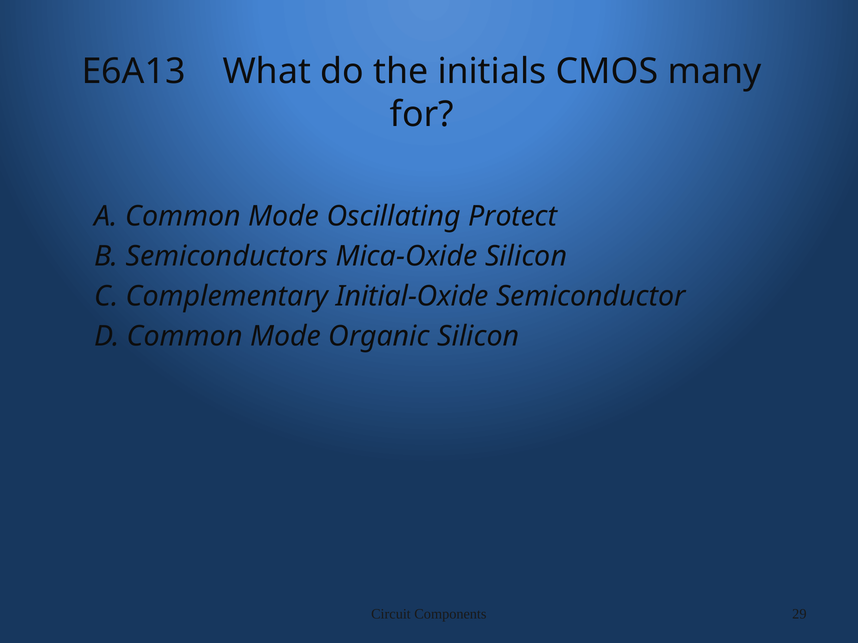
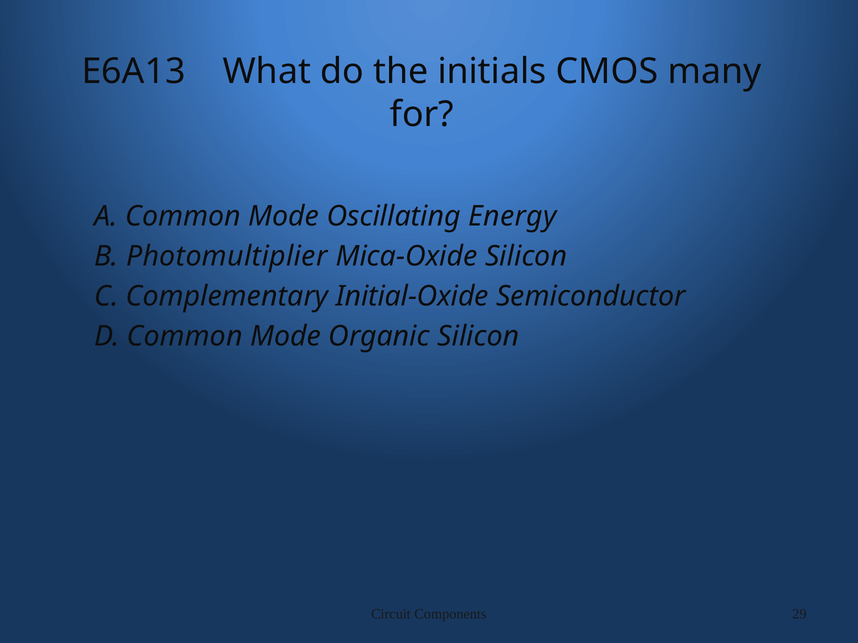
Protect: Protect -> Energy (513, 217)
Semiconductors: Semiconductors -> Photomultiplier (227, 257)
